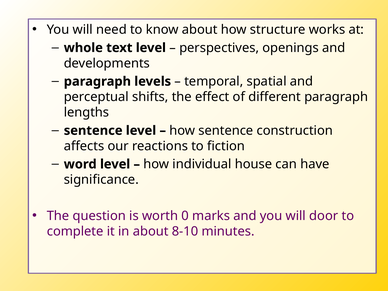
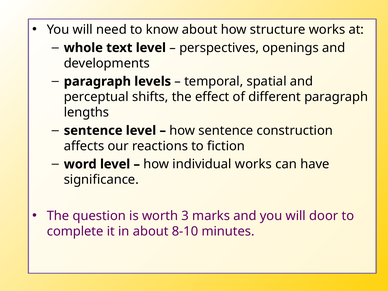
individual house: house -> works (253, 164)
0: 0 -> 3 (185, 216)
